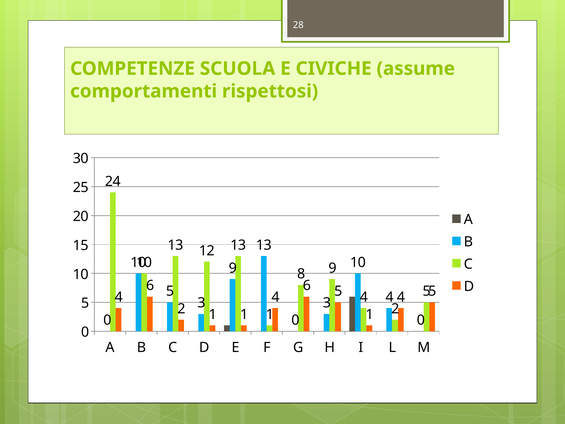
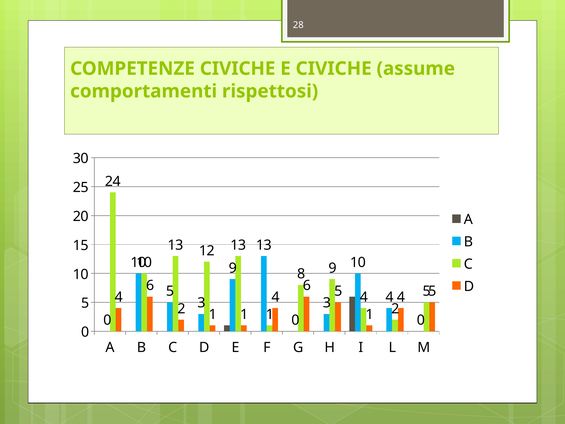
COMPETENZE SCUOLA: SCUOLA -> CIVICHE (238, 69)
